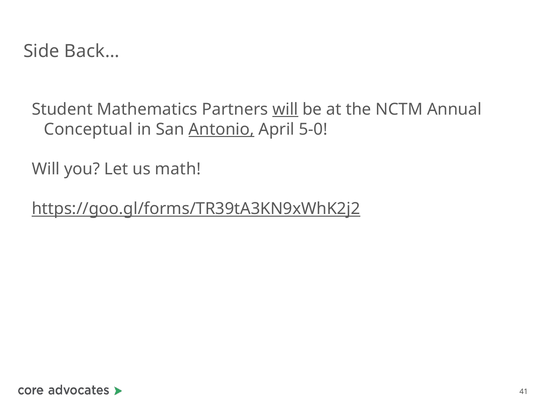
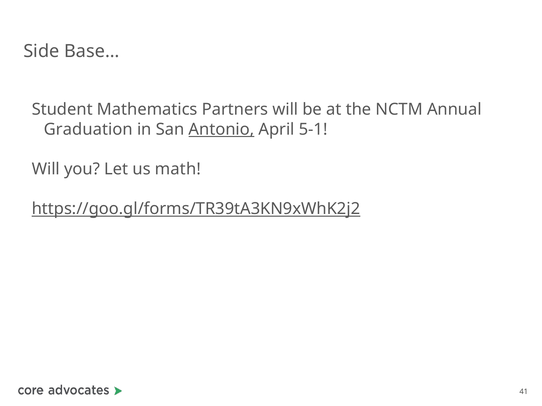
Back…: Back… -> Base… (92, 51)
will underline: present -> none (285, 110)
Conceptual: Conceptual -> Graduation (88, 130)
5-0: 5-0 -> 5-1 (313, 130)
